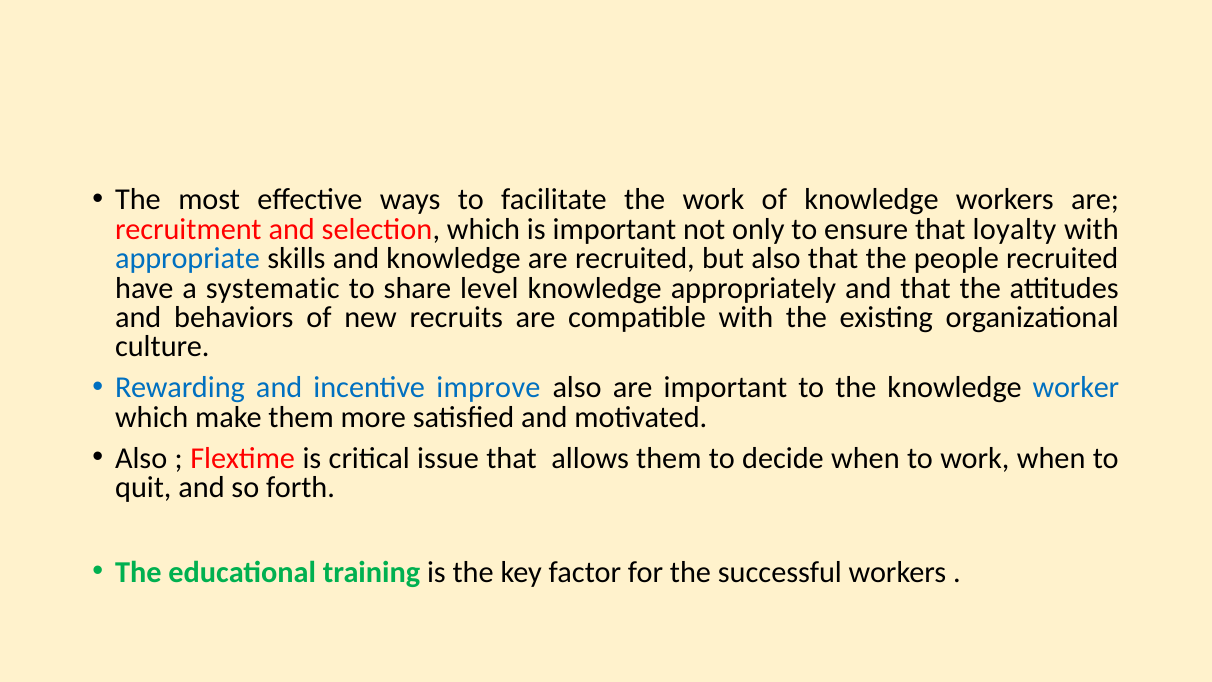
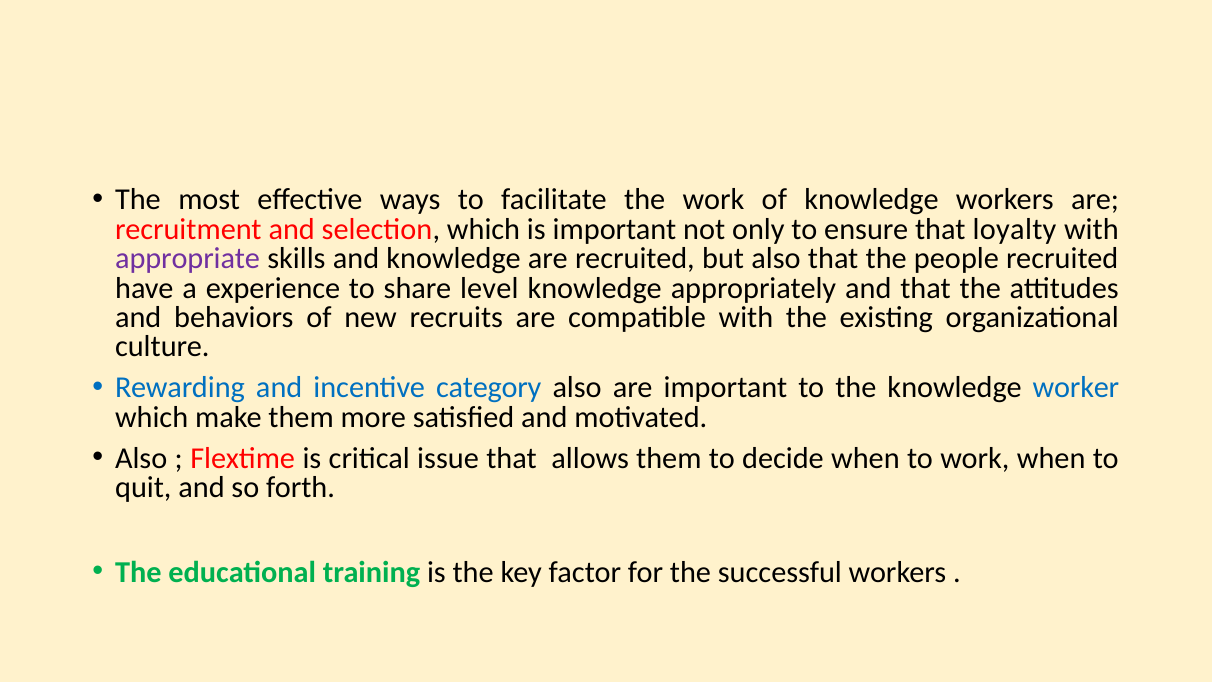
appropriate colour: blue -> purple (188, 258)
systematic: systematic -> experience (273, 288)
improve: improve -> category (489, 388)
